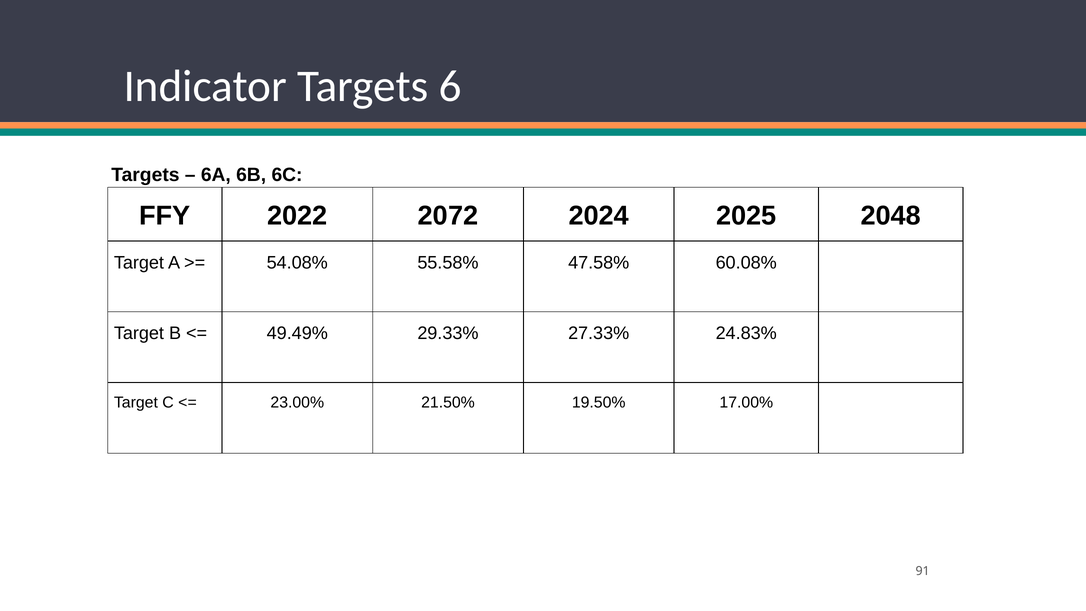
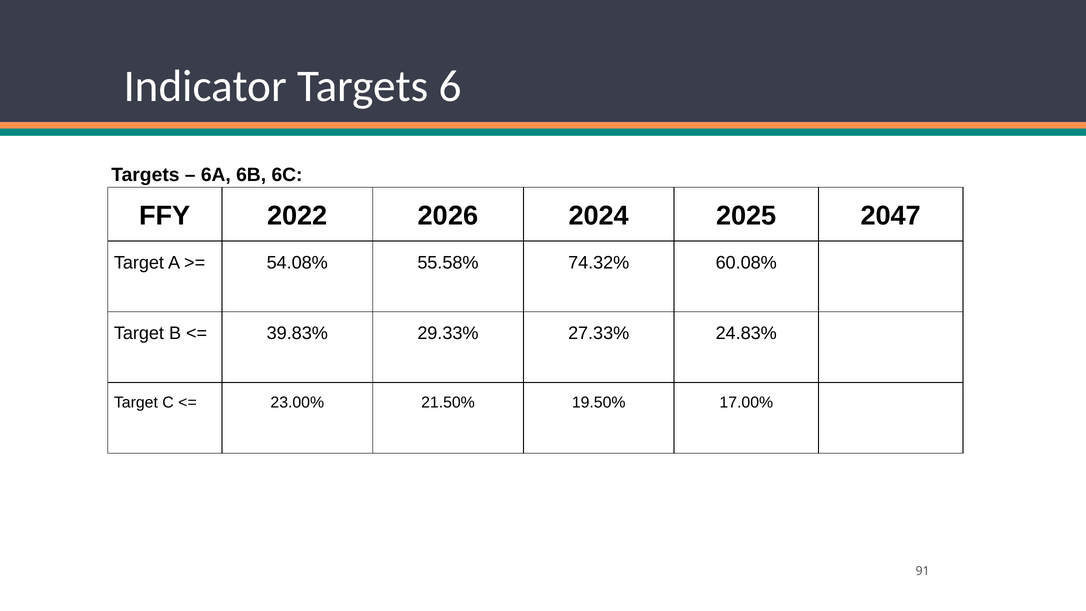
2072: 2072 -> 2026 (448, 216)
2048: 2048 -> 2047 (891, 216)
47.58%: 47.58% -> 74.32% (599, 262)
49.49%: 49.49% -> 39.83% (297, 333)
